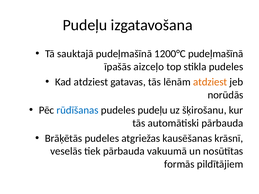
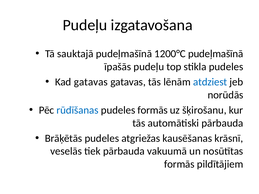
īpašās aizceļo: aizceļo -> pudeļu (149, 67)
Kad atdziest: atdziest -> gatavas (91, 82)
atdziest colour: orange -> blue (210, 82)
pudeles pudeļu: pudeļu -> formās (153, 110)
